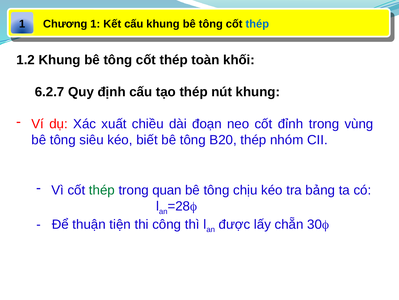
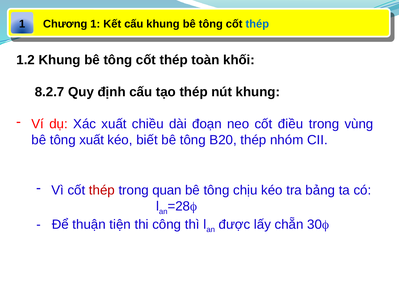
6.2.7: 6.2.7 -> 8.2.7 (50, 92)
đỉnh: đỉnh -> điều (291, 124)
tông siêu: siêu -> xuất (92, 140)
thép colour: green -> red (102, 190)
